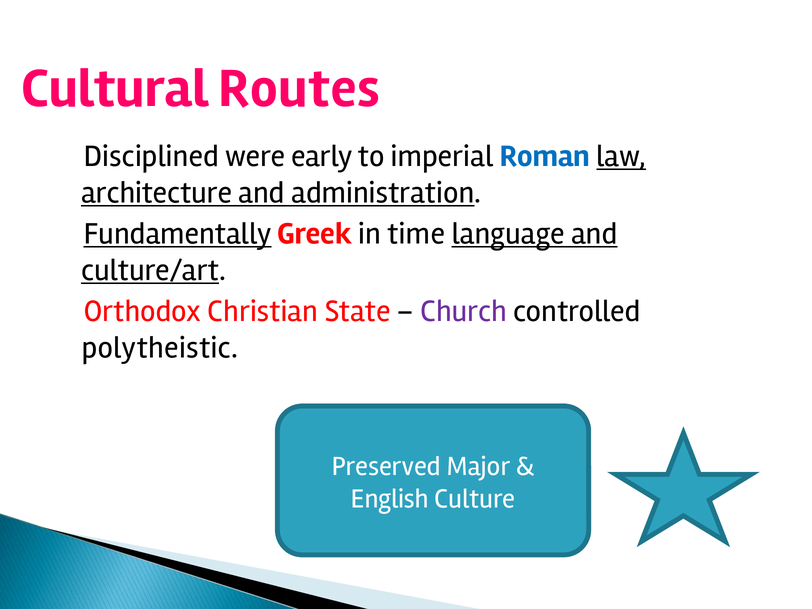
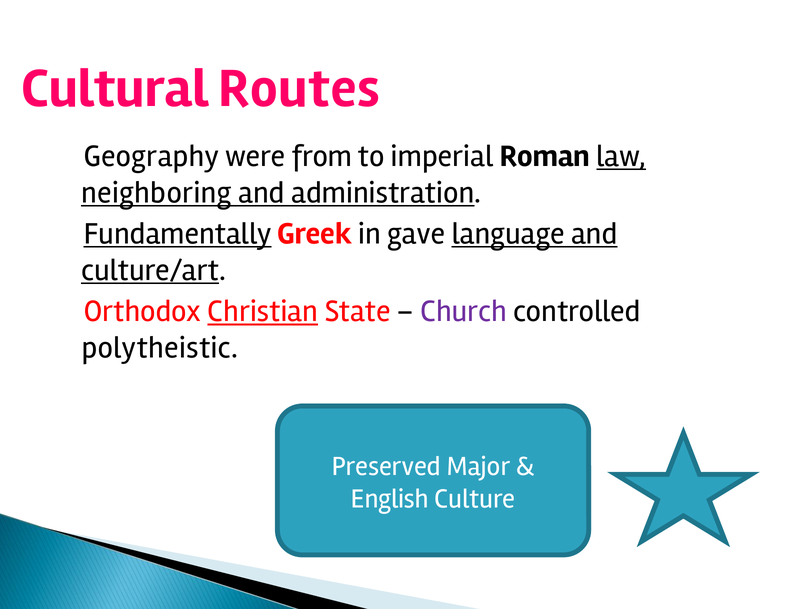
Disciplined: Disciplined -> Geography (151, 156)
early: early -> from (322, 156)
Roman colour: blue -> black (545, 156)
architecture: architecture -> neighboring (156, 193)
time: time -> gave (416, 234)
Christian underline: none -> present (263, 311)
